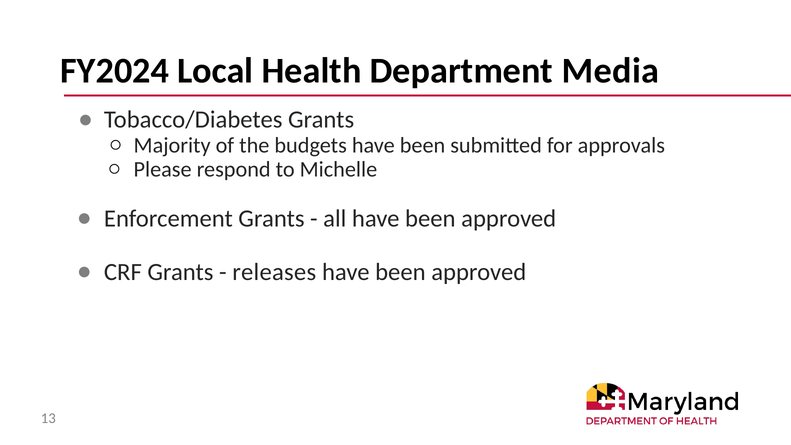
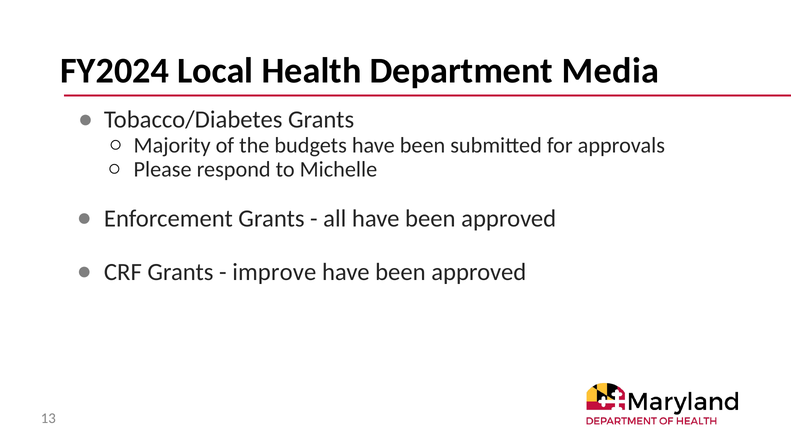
releases: releases -> improve (274, 272)
